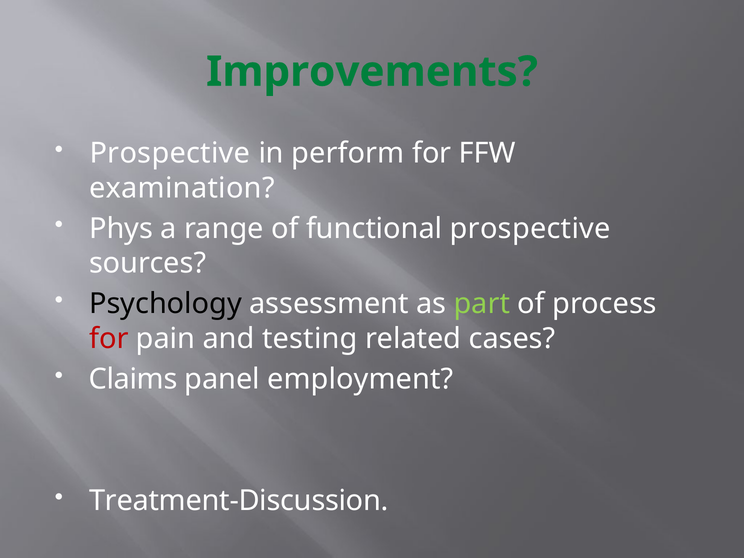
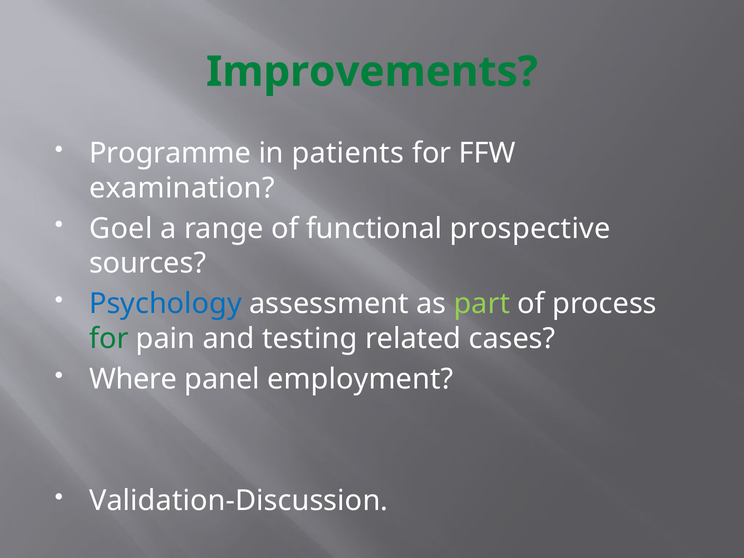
Prospective: Prospective -> Programme (170, 153)
perform: perform -> patients (348, 153)
Phys: Phys -> Goel (121, 229)
Psychology colour: black -> blue (165, 304)
for colour: red -> green (109, 339)
Claims: Claims -> Where (133, 379)
Treatment-Discussion: Treatment-Discussion -> Validation-Discussion (239, 501)
